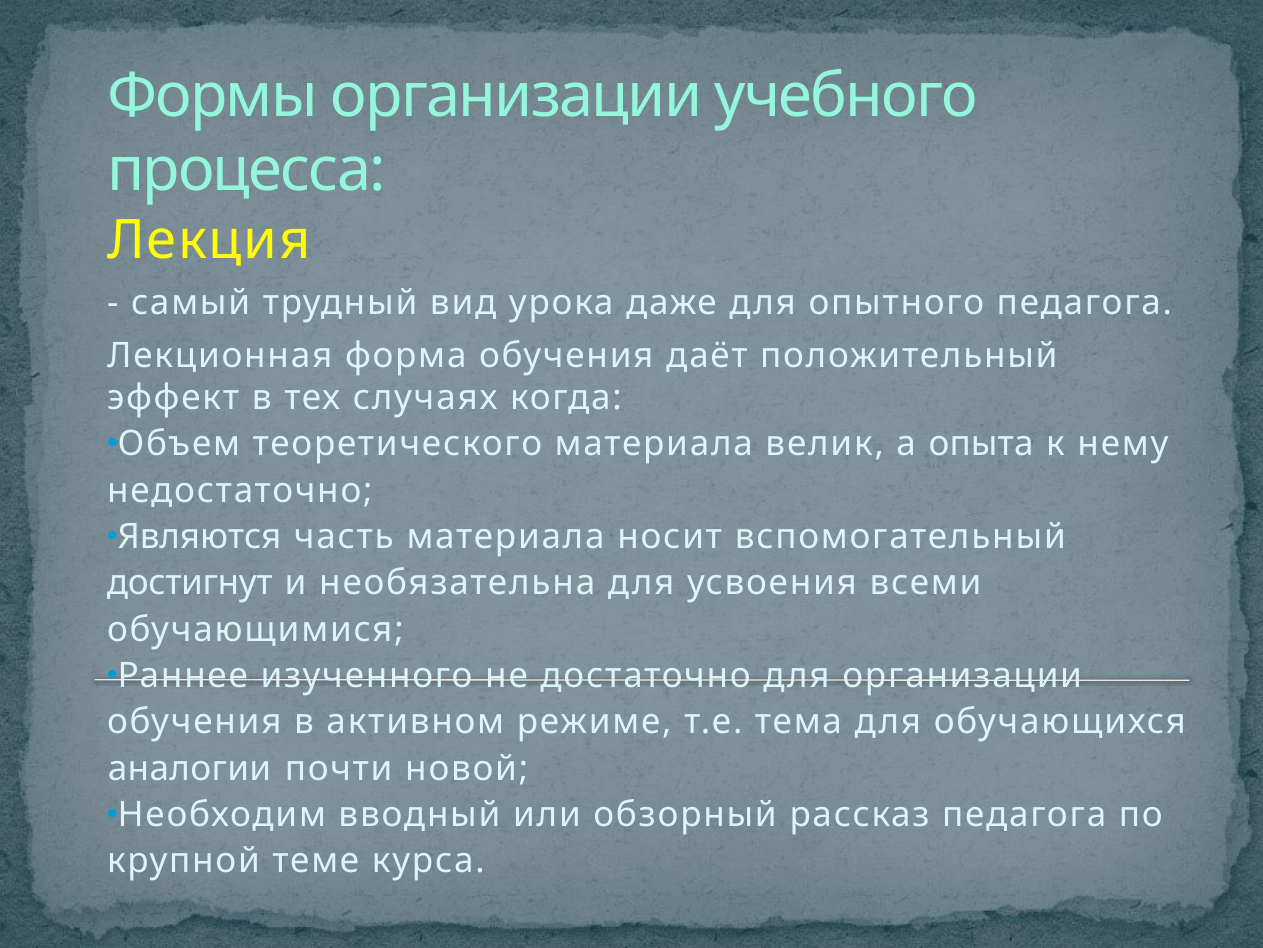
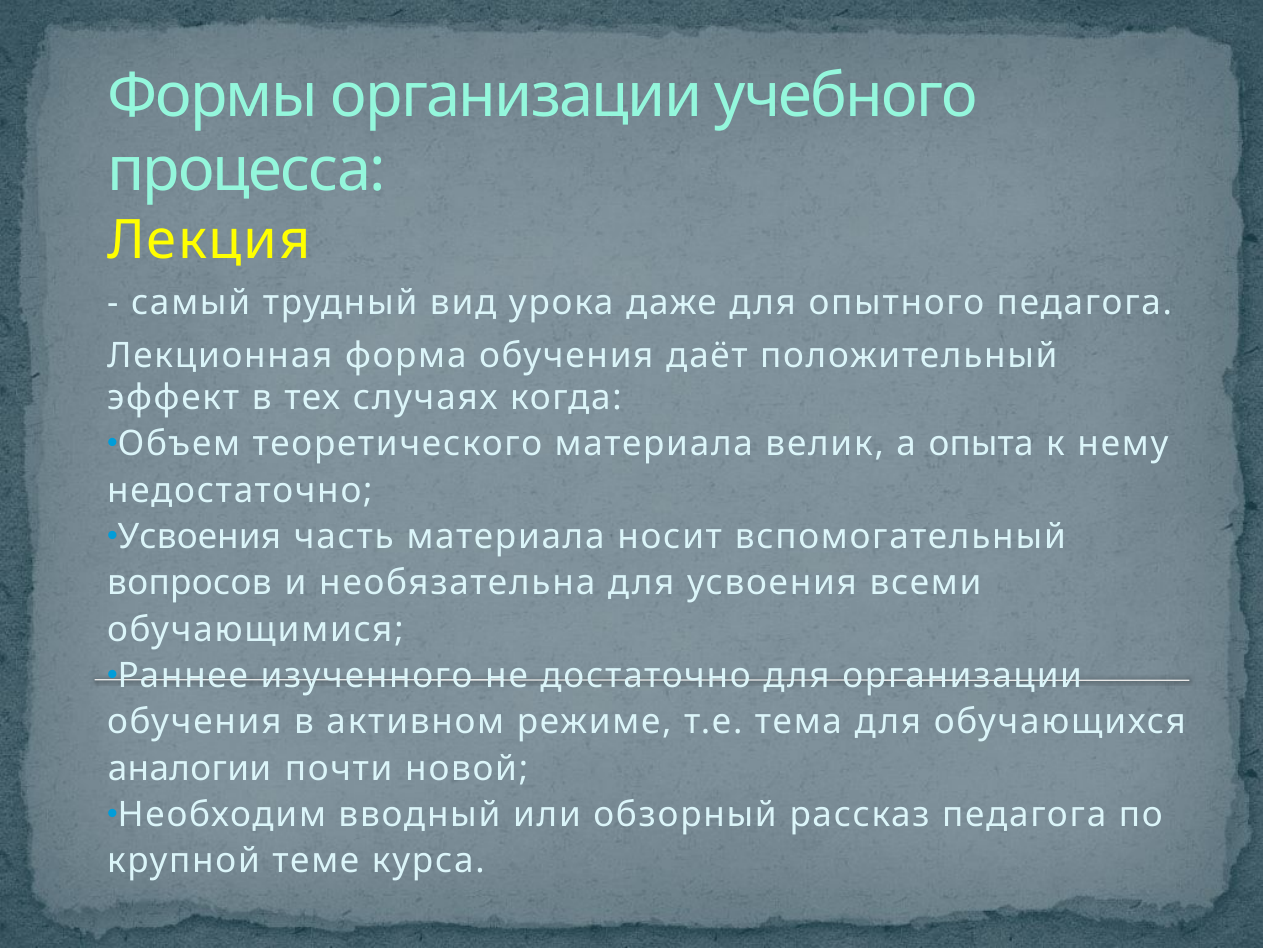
Являются: Являются -> Усвоения (199, 537)
достигнут: достигнут -> вопросов (189, 583)
